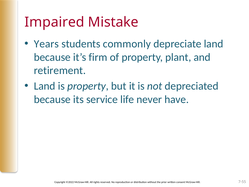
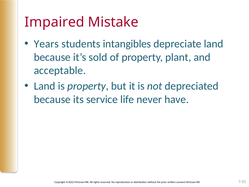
commonly: commonly -> intangibles (127, 44)
firm: firm -> sold (98, 57)
retirement: retirement -> acceptable (60, 70)
